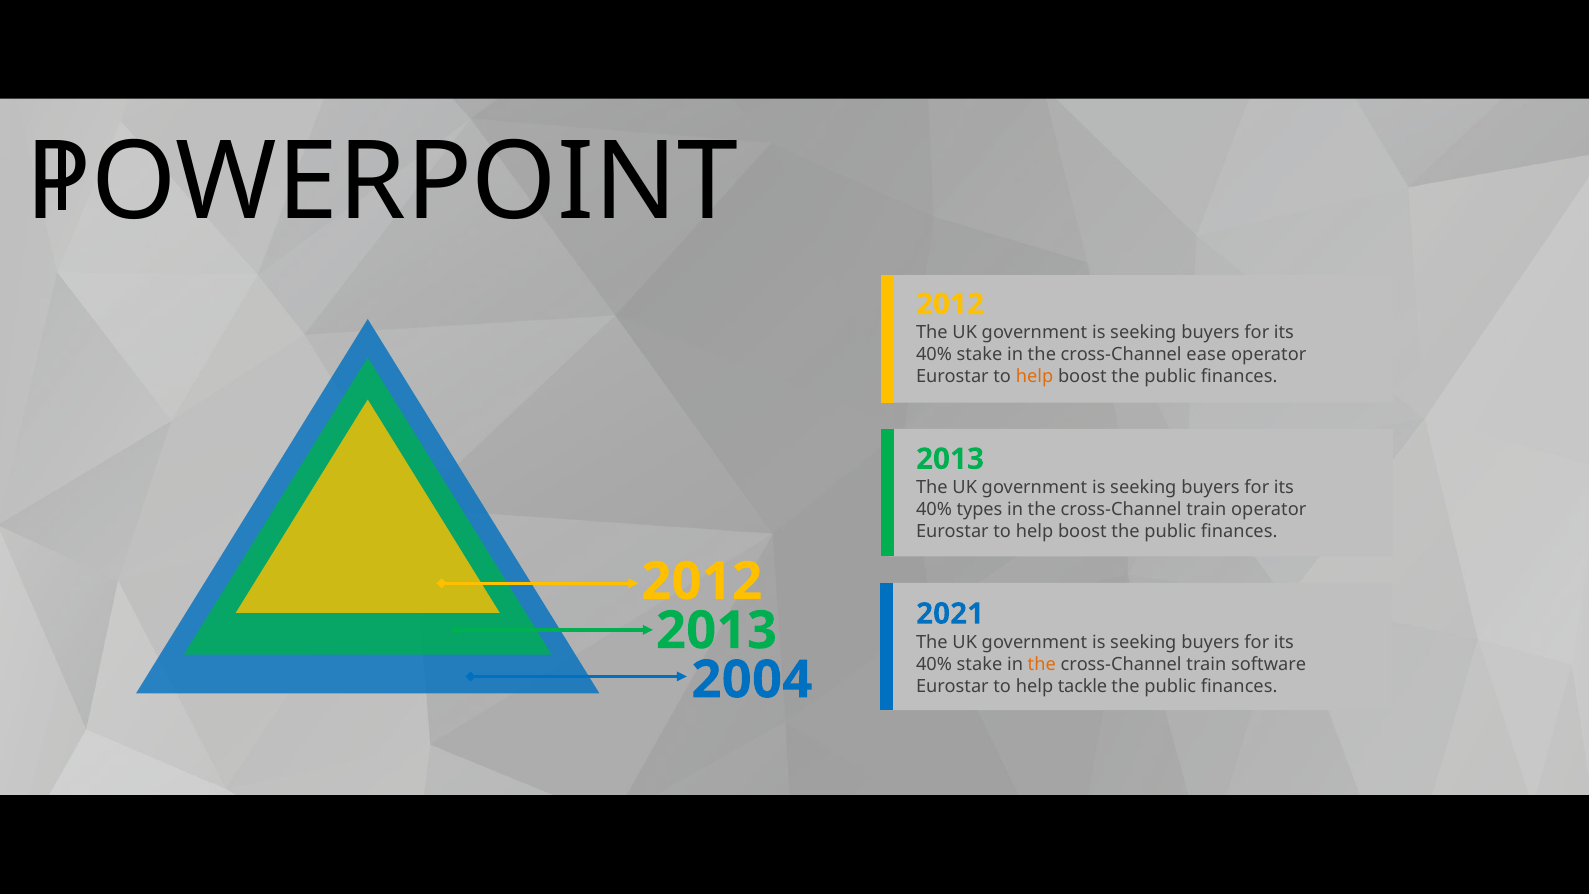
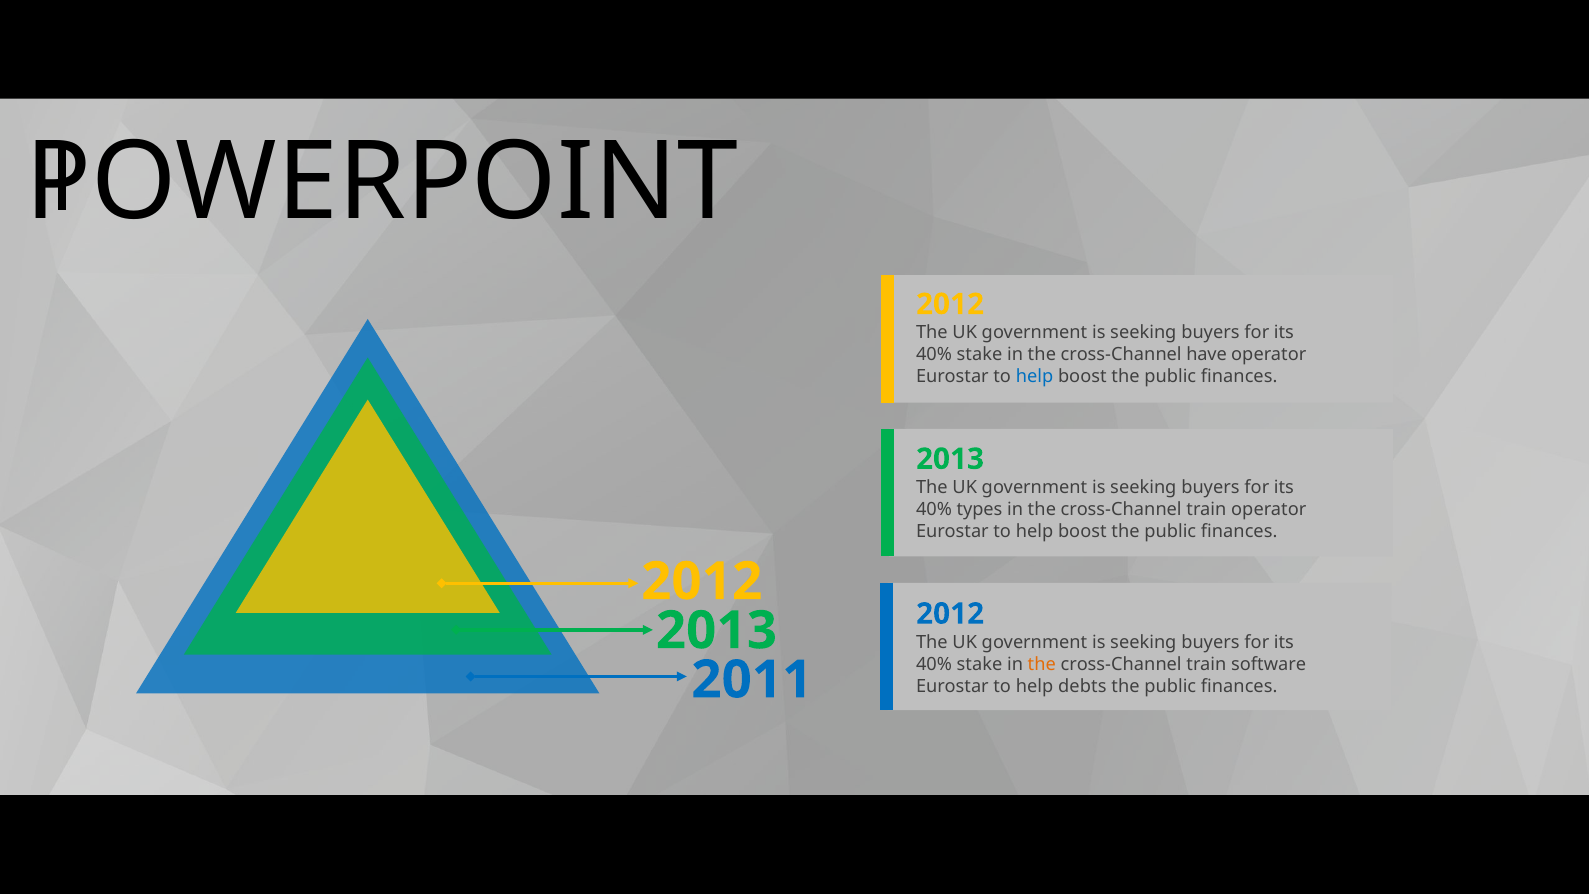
ease: ease -> have (1207, 355)
help colour: orange -> blue (1035, 376)
2021: 2021 -> 2012 (950, 614)
2004: 2004 -> 2011 (752, 680)
tackle: tackle -> debts (1082, 686)
